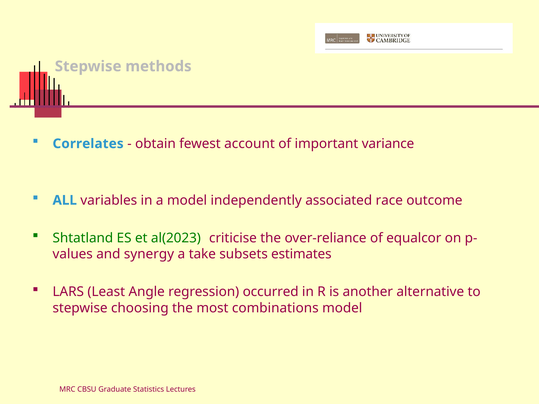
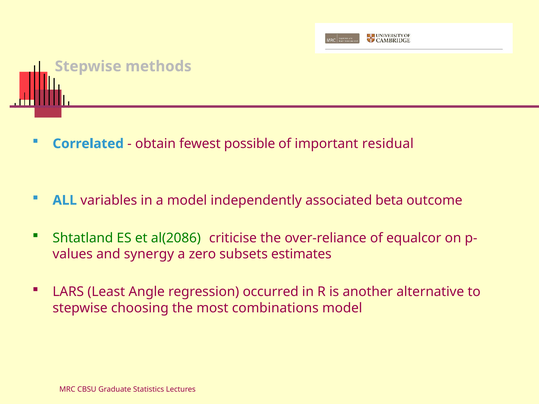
Correlates: Correlates -> Correlated (88, 144)
account: account -> possible (250, 144)
variance: variance -> residual (388, 144)
race: race -> beta (389, 200)
al(2023: al(2023 -> al(2086 (176, 238)
take: take -> zero (202, 254)
